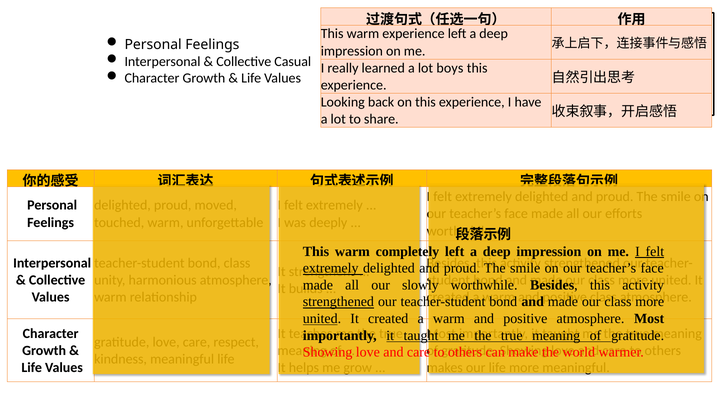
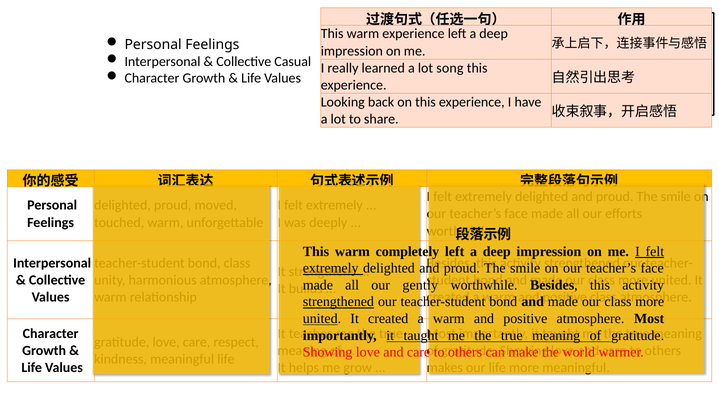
boys: boys -> song (450, 68)
slowly: slowly -> gently (420, 285)
